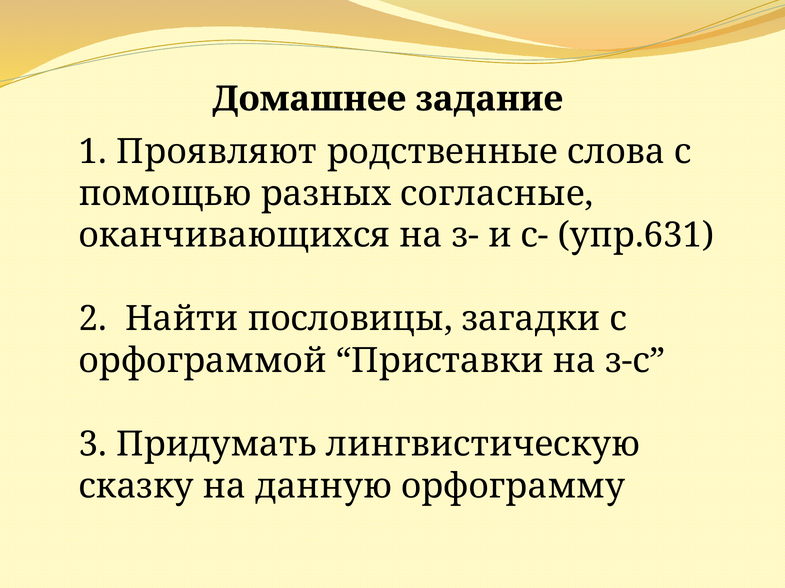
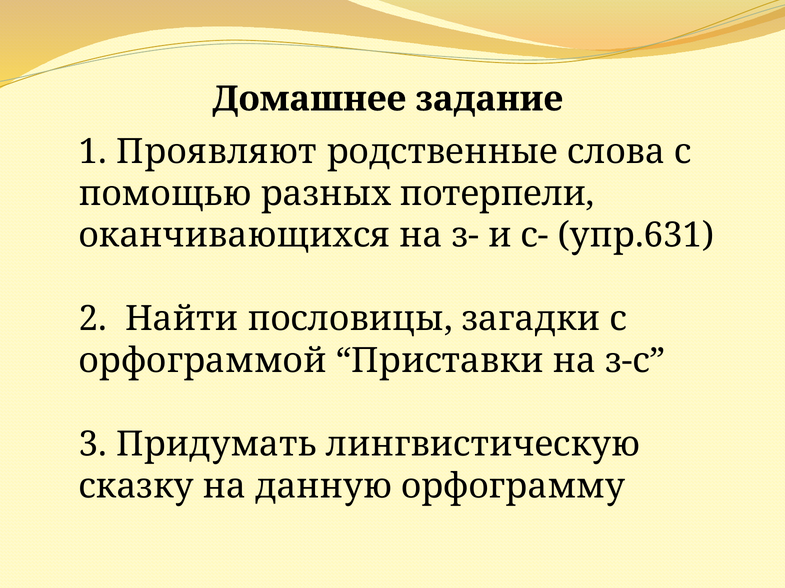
согласные: согласные -> потерпели (497, 194)
